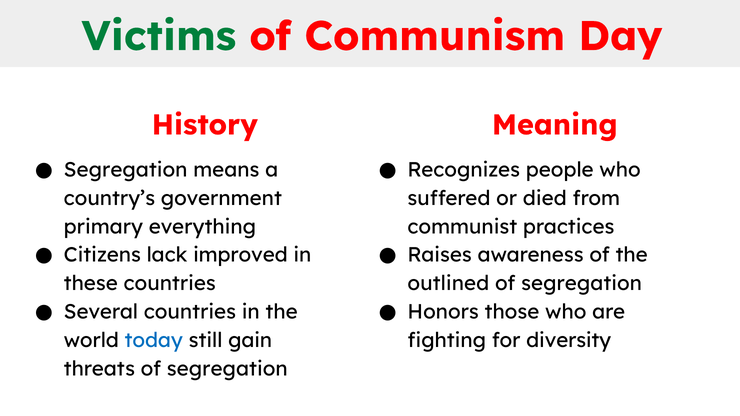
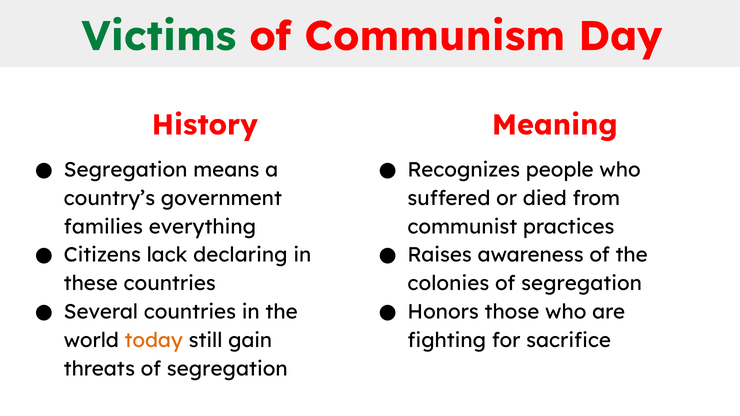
primary: primary -> families (103, 227)
improved: improved -> declaring (240, 255)
outlined: outlined -> colonies (448, 284)
today colour: blue -> orange (154, 341)
diversity: diversity -> sacrifice (569, 341)
